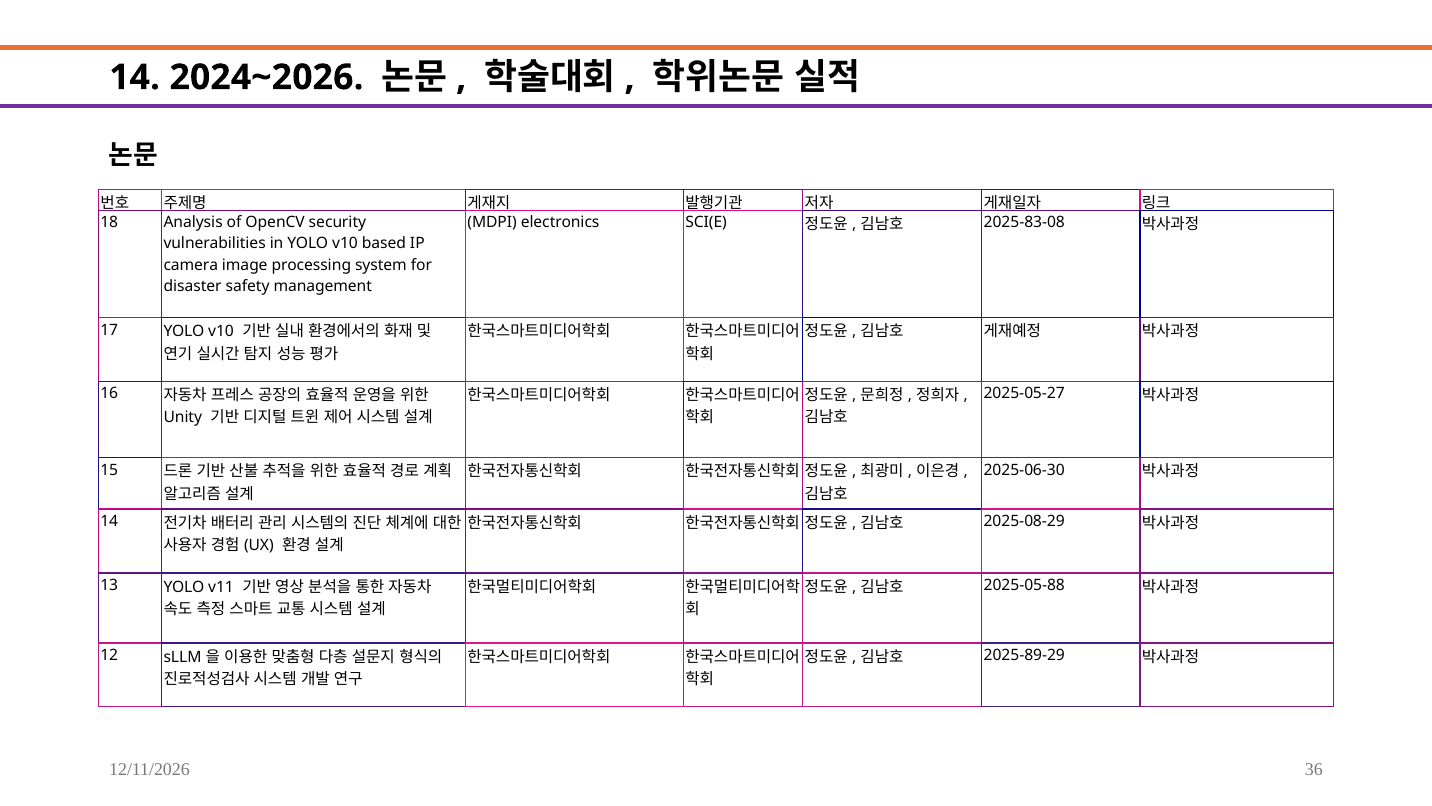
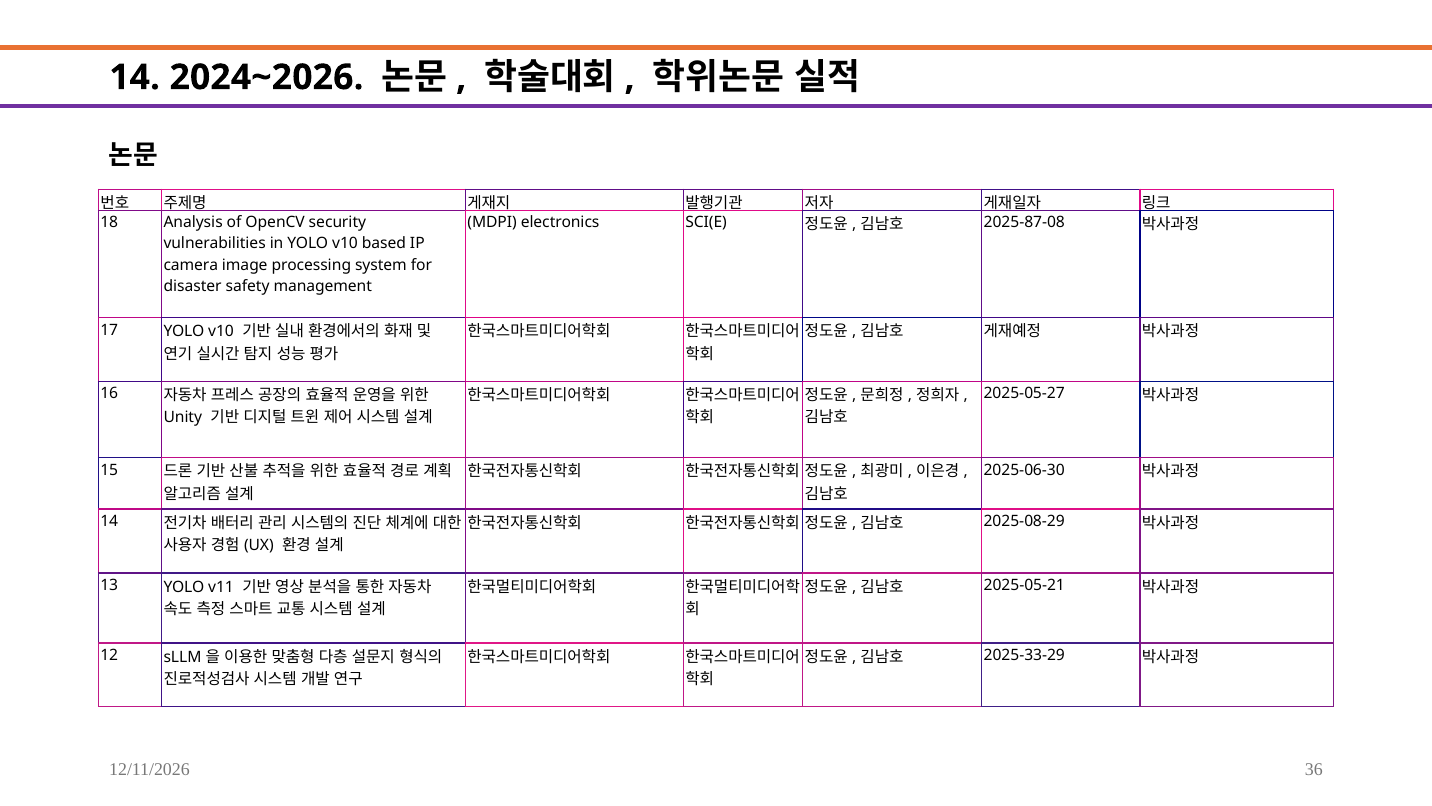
2025-83-08: 2025-83-08 -> 2025-87-08 (1024, 223)
2025-05-88: 2025-05-88 -> 2025-05-21 (1024, 585)
2025-89-29: 2025-89-29 -> 2025-33-29 (1024, 655)
